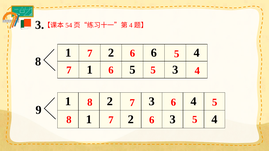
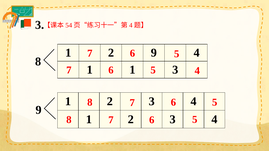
2 6: 6 -> 9 (154, 53)
1 5: 5 -> 1 (132, 70)
